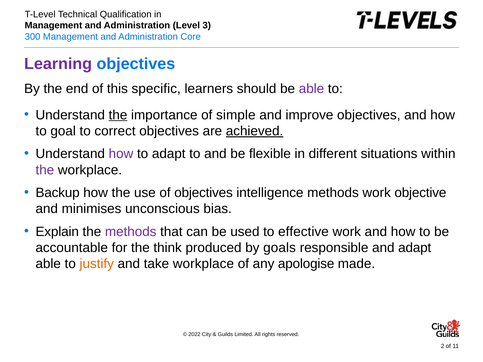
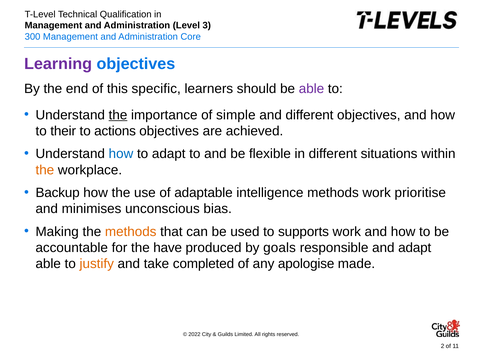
and improve: improve -> different (309, 115)
goal: goal -> their (63, 131)
correct: correct -> actions (115, 131)
achieved underline: present -> none (255, 131)
how colour: purple -> blue (121, 154)
the colour: purple -> orange (45, 170)
of objectives: objectives -> adaptable (203, 193)
objective: objective -> prioritise (420, 193)
Explain: Explain -> Making (57, 232)
methods colour: purple -> orange (131, 232)
effective: effective -> supports (304, 232)
think: think -> have (168, 248)
take workplace: workplace -> completed (204, 264)
